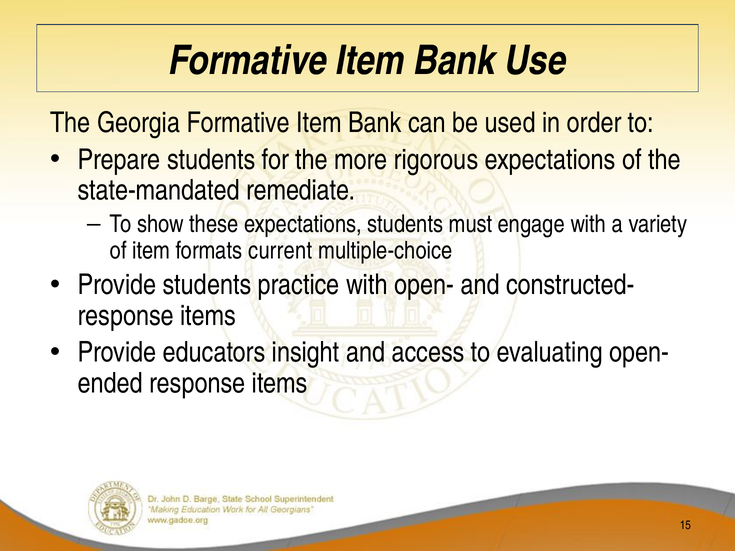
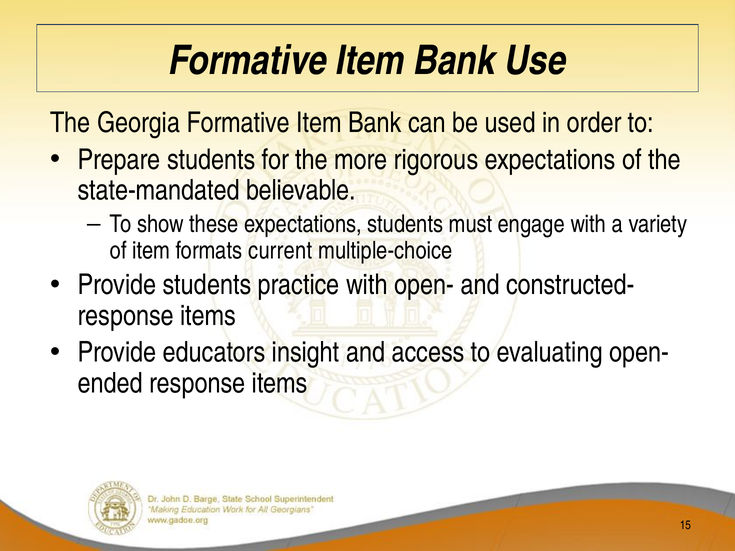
remediate: remediate -> believable (301, 191)
